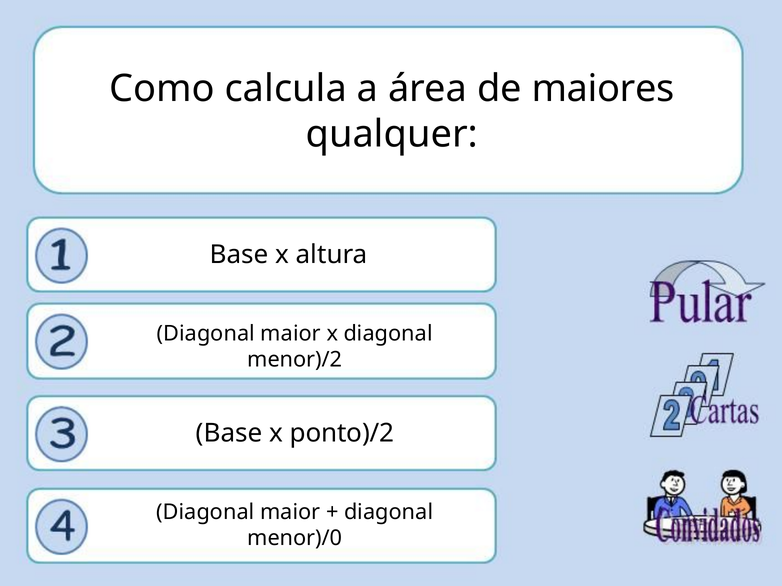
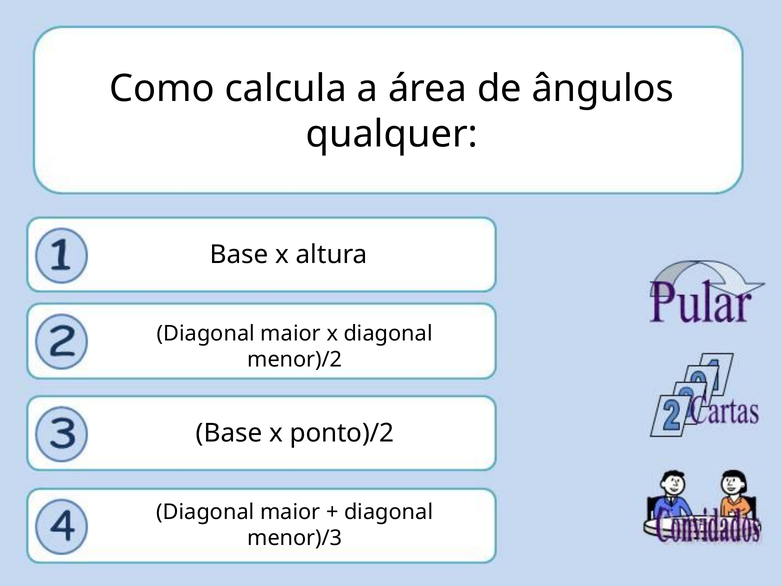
maiores: maiores -> ângulos (603, 89)
menor)/0: menor)/0 -> menor)/3 (295, 539)
